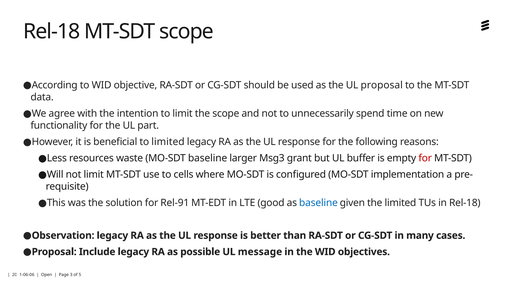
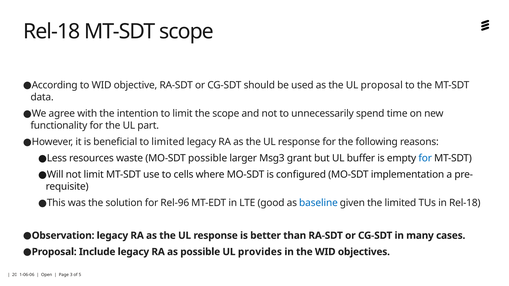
MO-SDT baseline: baseline -> possible (208, 158)
for colour: red -> blue (425, 158)
Rel-91: Rel-91 -> Rel-96 (175, 203)
message: message -> provides (260, 252)
